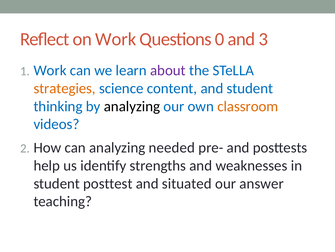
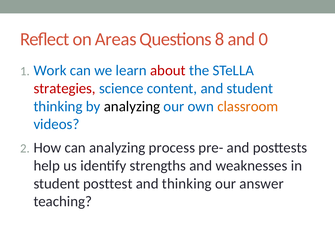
on Work: Work -> Areas (116, 39)
0: 0 -> 8 (220, 39)
3: 3 -> 0 (263, 39)
about colour: purple -> red (168, 70)
strategies colour: orange -> red (65, 88)
needed: needed -> process (172, 147)
and situated: situated -> thinking (187, 183)
